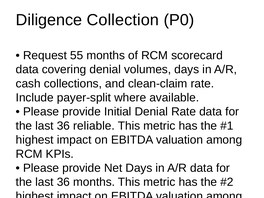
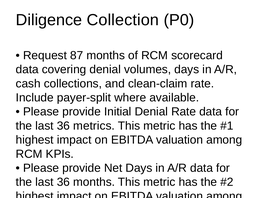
55: 55 -> 87 (77, 55)
reliable: reliable -> metrics (94, 126)
